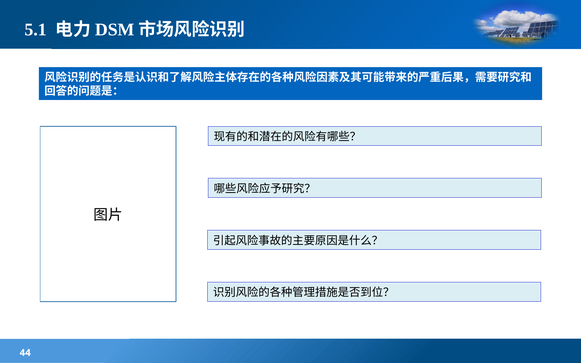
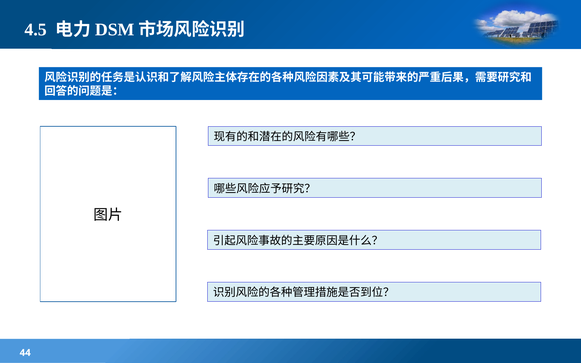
5.1: 5.1 -> 4.5 (36, 30)
